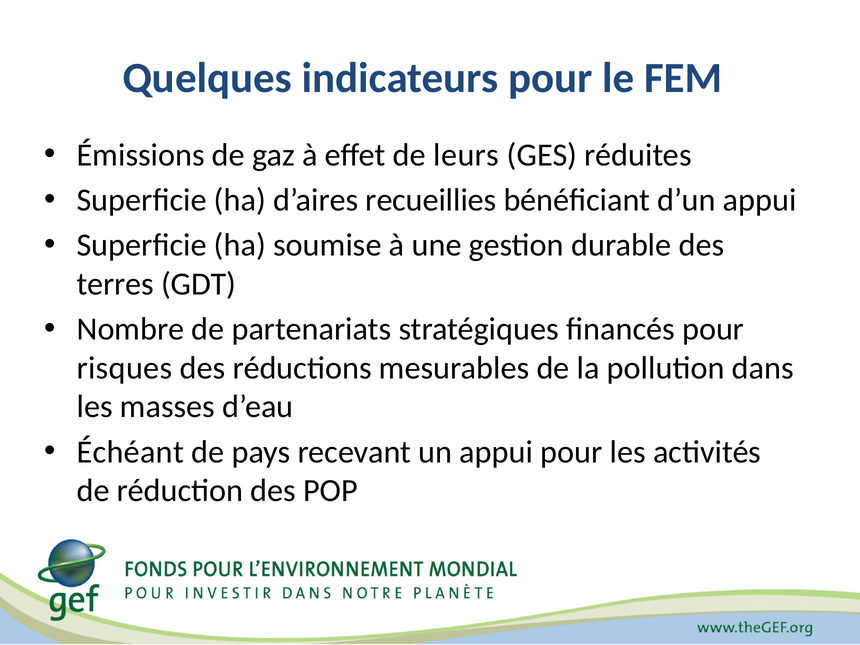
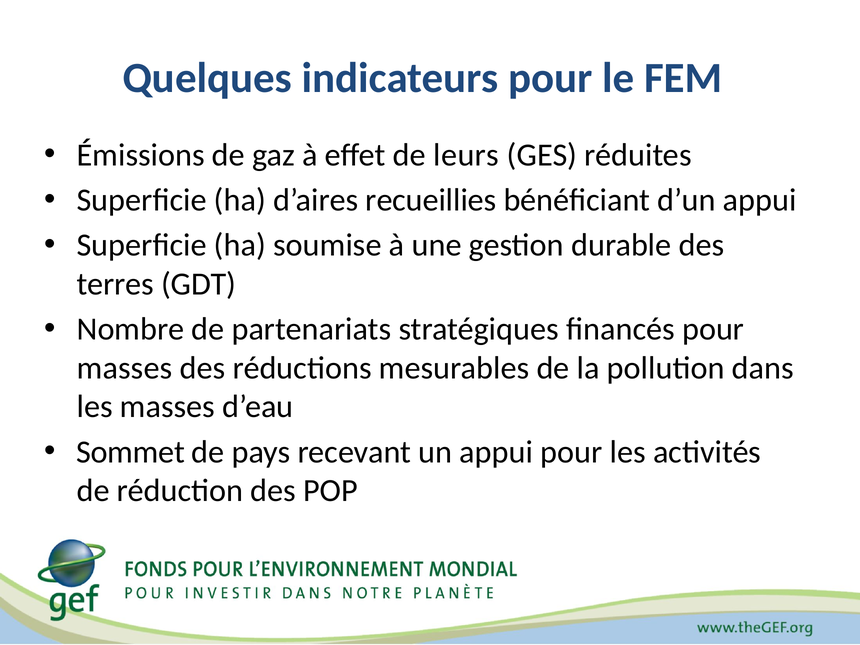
risques: risques -> masses (125, 368)
Échéant: Échéant -> Sommet (131, 452)
